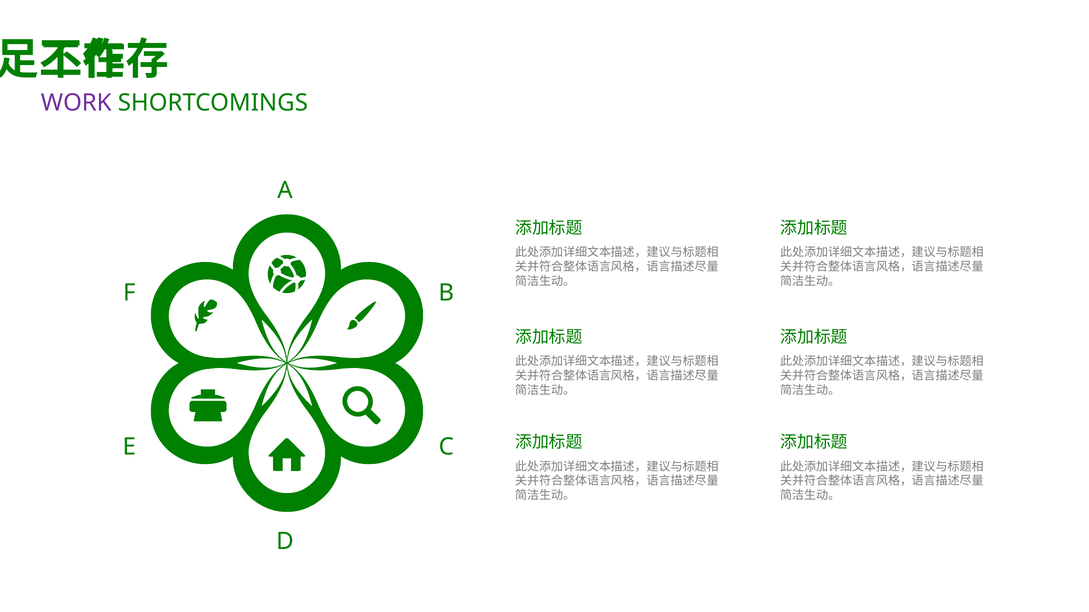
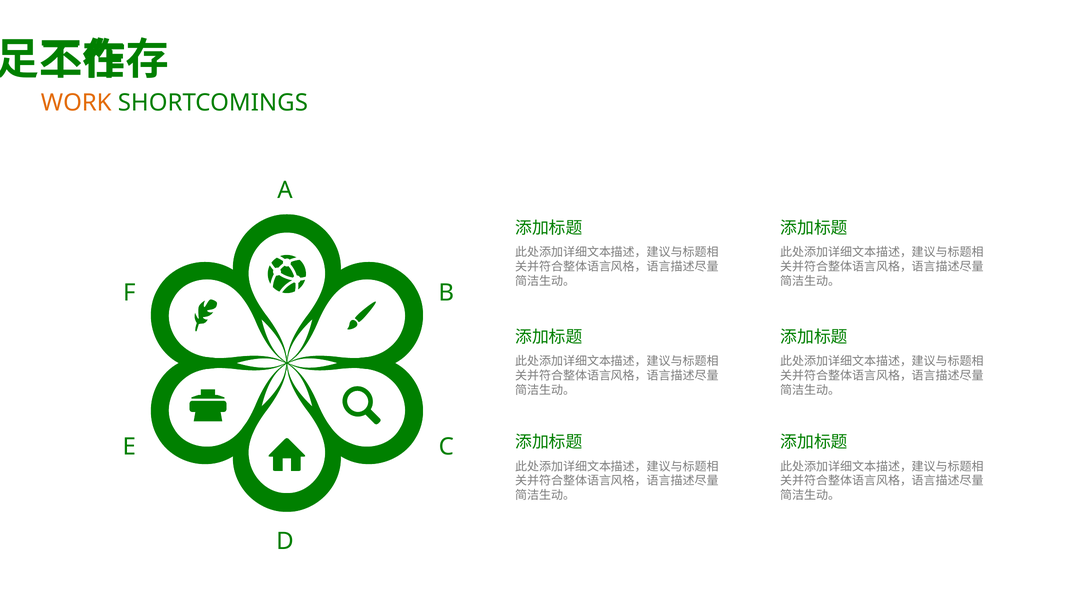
WORK colour: purple -> orange (76, 103)
